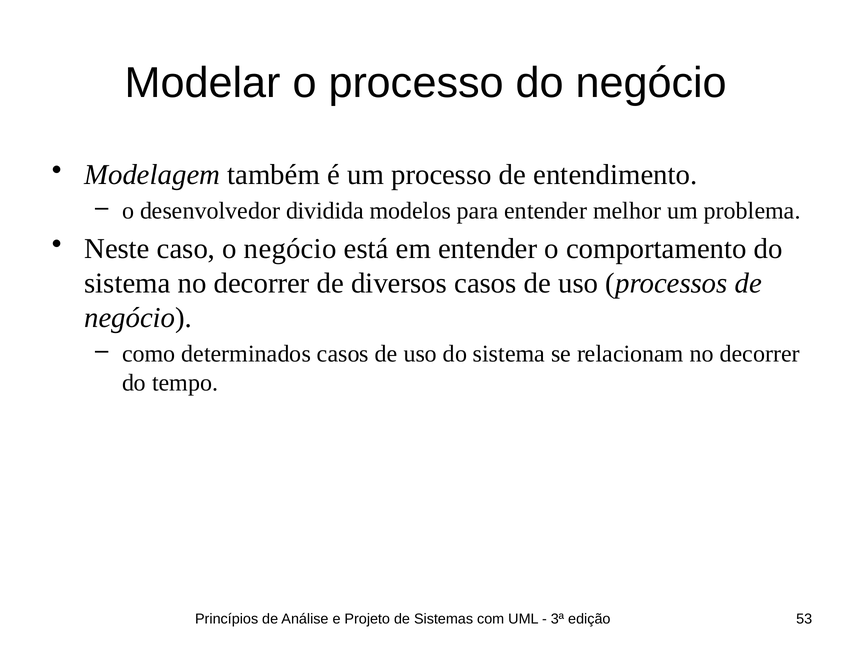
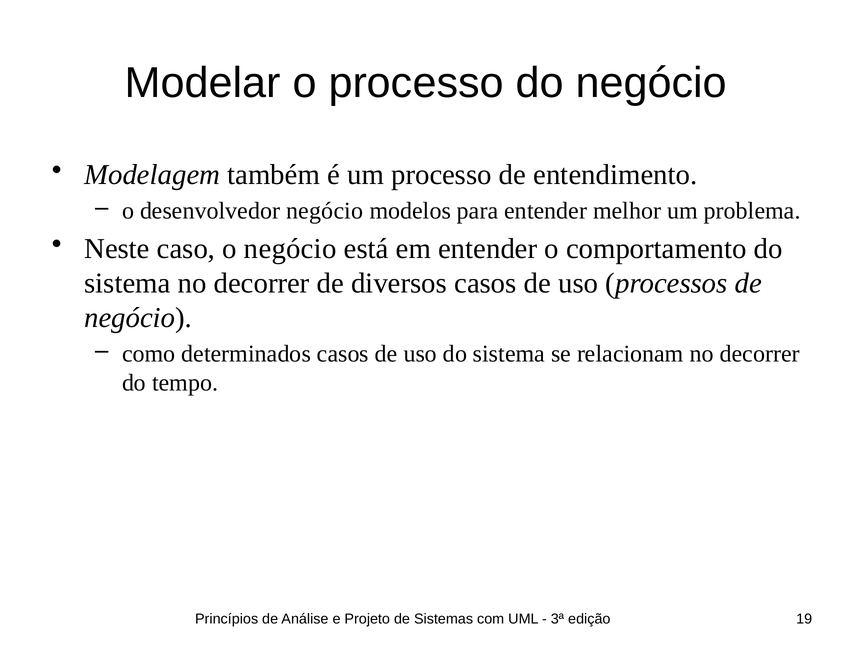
desenvolvedor dividida: dividida -> negócio (325, 211)
53: 53 -> 19 (804, 619)
